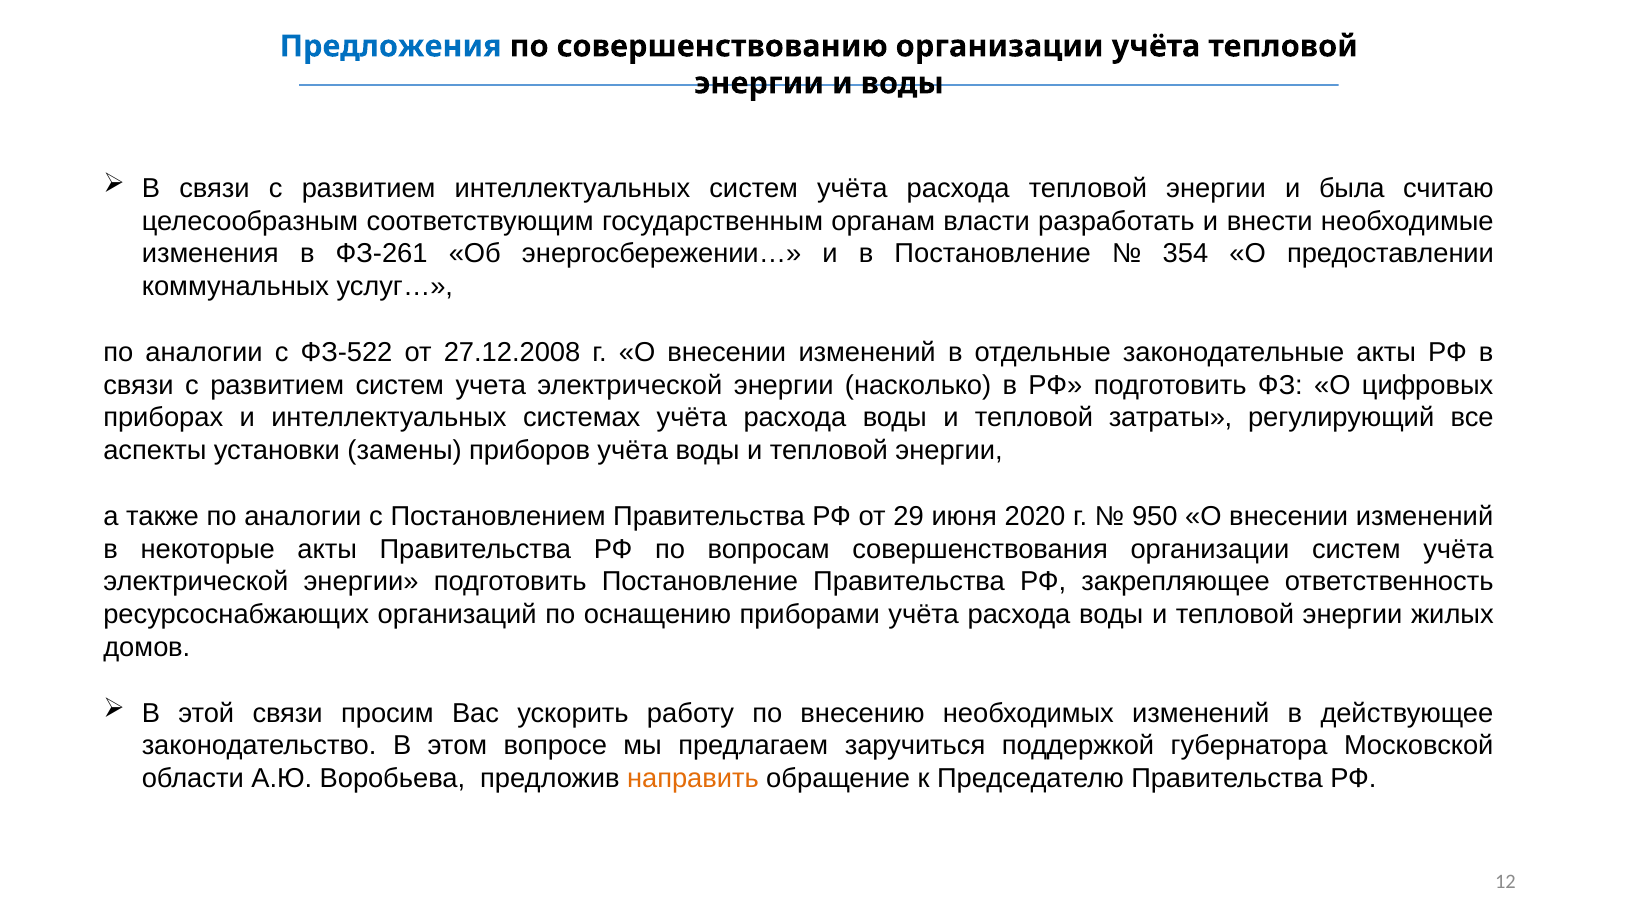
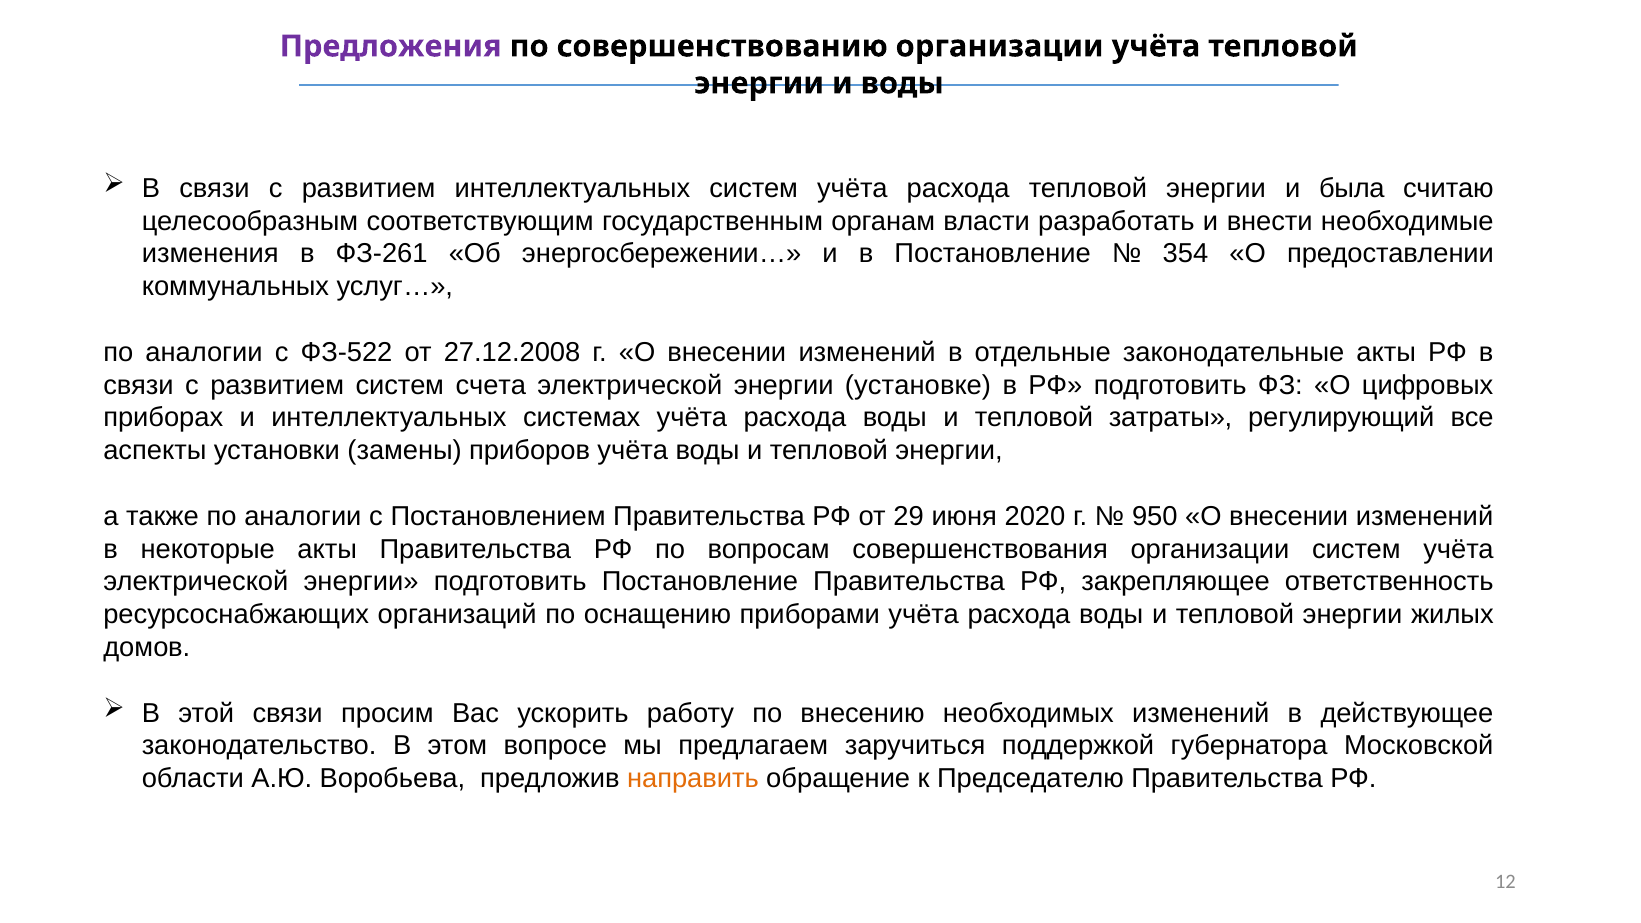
Предложения colour: blue -> purple (391, 46)
учета: учета -> счета (491, 385)
насколько: насколько -> установке (918, 385)
